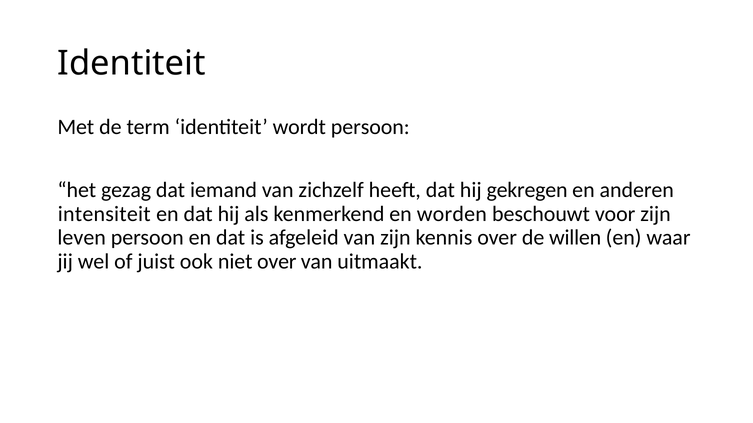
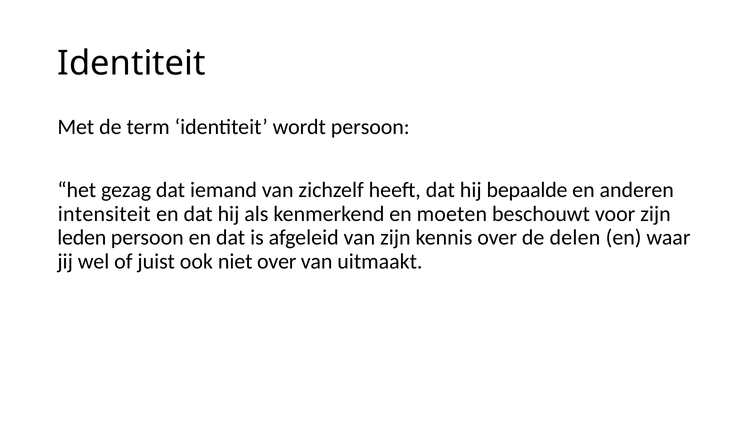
gekregen: gekregen -> bepaalde (527, 190)
worden: worden -> moeten (452, 214)
leven: leven -> leden (82, 238)
willen: willen -> delen (575, 238)
